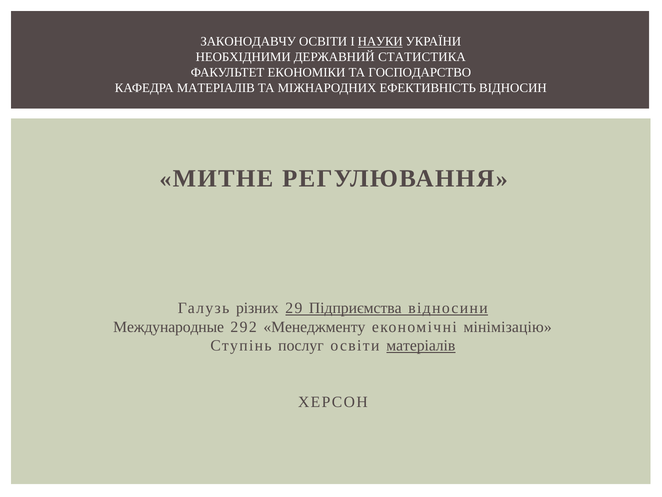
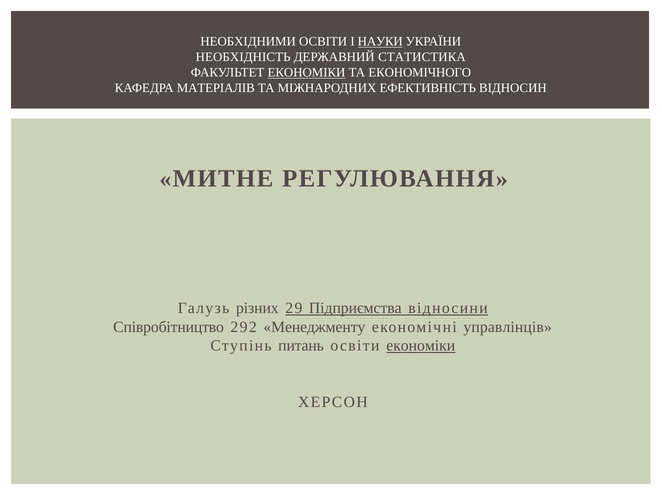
ЗАКОНОДАВЧУ: ЗАКОНОДАВЧУ -> НЕОБХІДНИМИ (248, 42)
НЕОБХІДНИМИ: НЕОБХІДНИМИ -> НЕОБХІДНІСТЬ (243, 57)
ЕКОНОМІКИ underline: none -> present (306, 73)
ГОСПОДАРСТВО: ГОСПОДАРСТВО -> ЕКОНОМІЧНОГО (420, 73)
Международные: Международные -> Співробітництво (169, 327)
мінімізацію: мінімізацію -> управлінців (508, 327)
послуг: послуг -> питань (301, 345)
освіти матеріалів: матеріалів -> економіки (421, 345)
